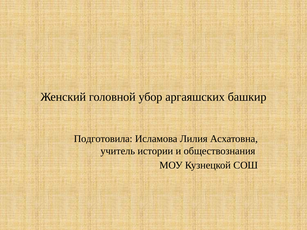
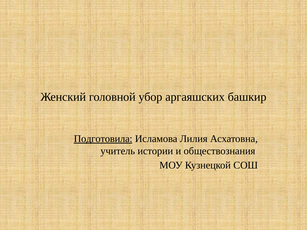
Подготовила underline: none -> present (103, 139)
